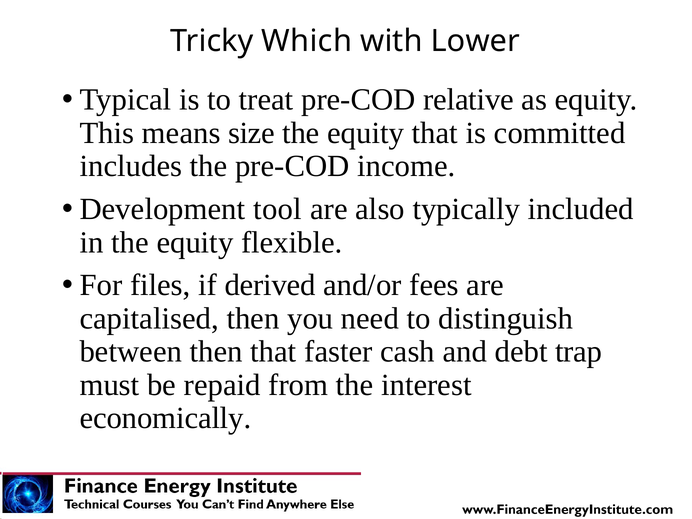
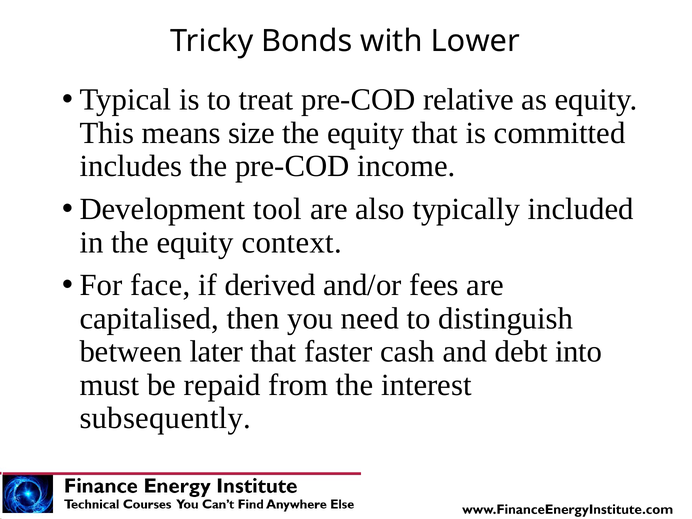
Which: Which -> Bonds (307, 41)
flexible: flexible -> context (292, 242)
files: files -> face (160, 285)
between then: then -> later (216, 352)
trap: trap -> into (579, 352)
economically: economically -> subsequently (165, 418)
